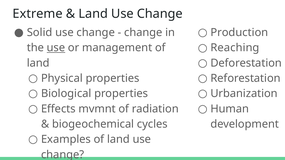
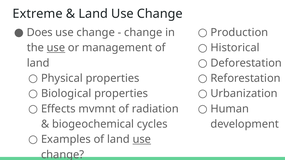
Solid: Solid -> Does (40, 33)
Reaching: Reaching -> Historical (235, 48)
use underline: none -> present (142, 140)
